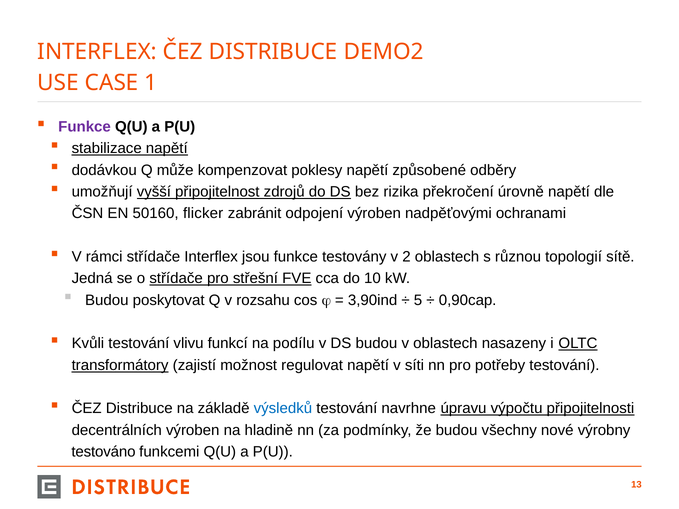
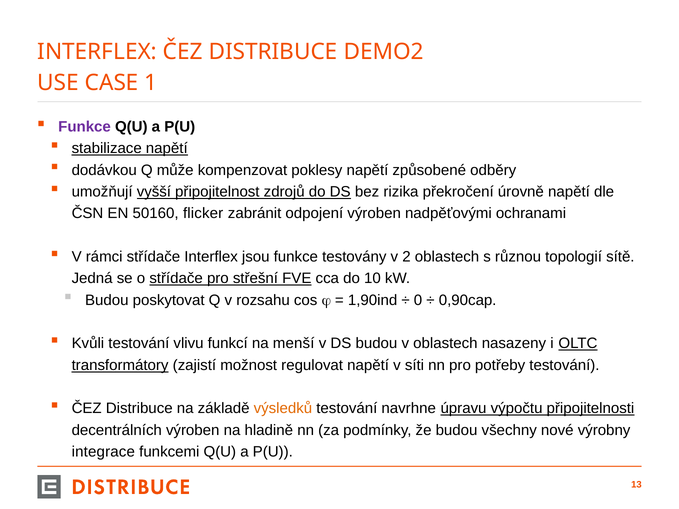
3,90ind: 3,90ind -> 1,90ind (373, 300)
5: 5 -> 0 (418, 300)
podílu: podílu -> menší (294, 344)
výsledků colour: blue -> orange (283, 409)
testováno: testováno -> integrace (103, 452)
